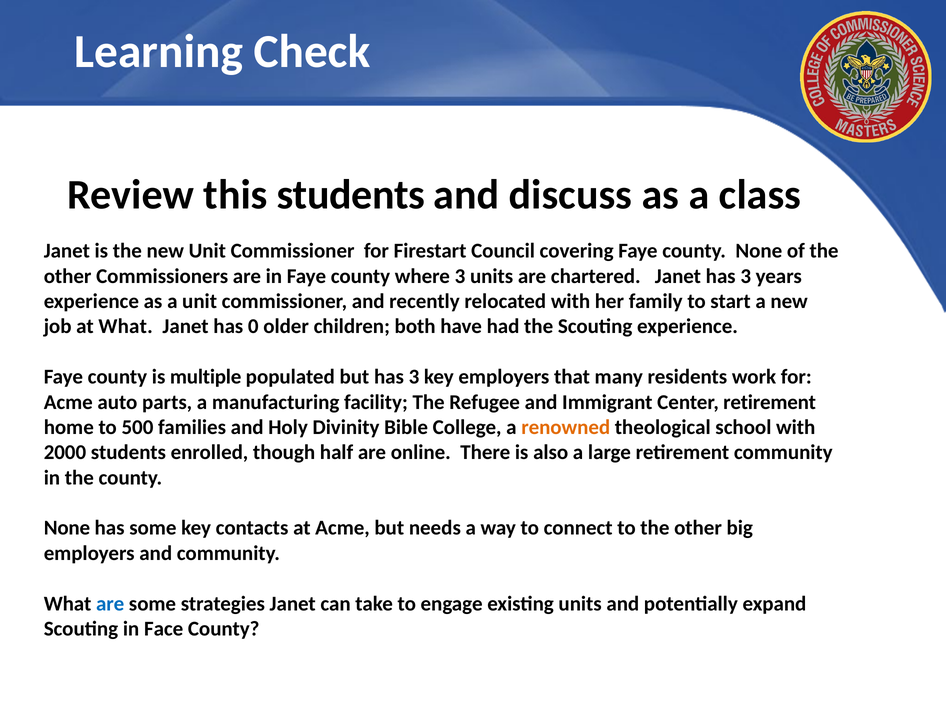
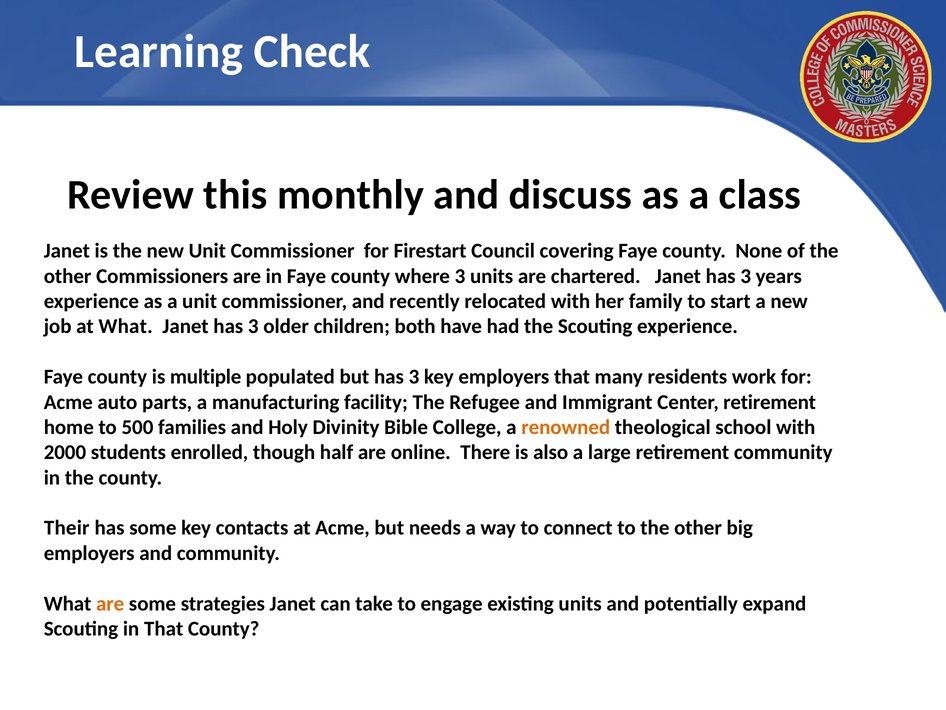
this students: students -> monthly (351, 195)
0: 0 -> 3 (253, 326)
None: None -> Their (67, 528)
are colour: blue -> orange (110, 603)
in Face: Face -> That (164, 628)
